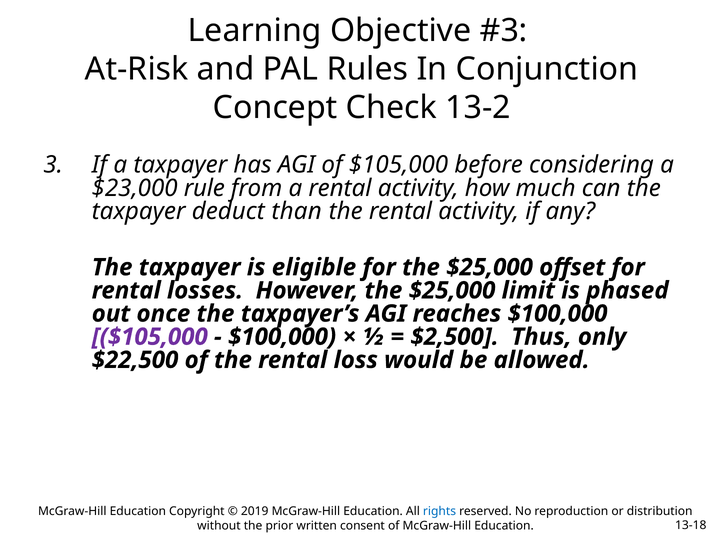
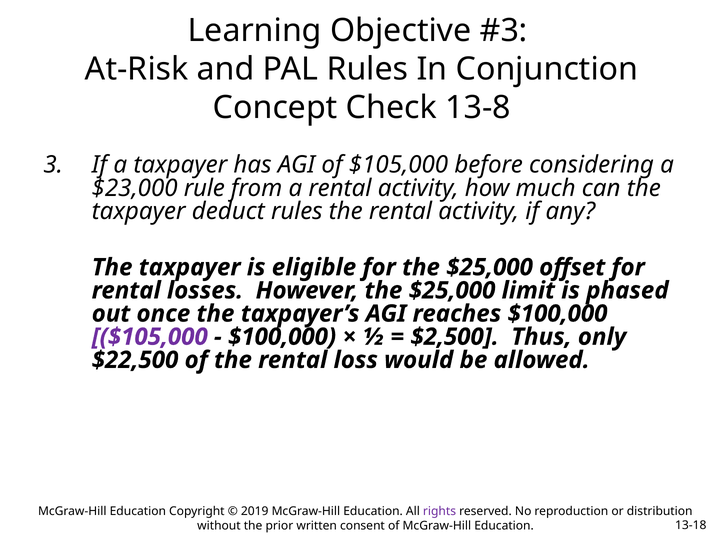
13-2: 13-2 -> 13-8 (478, 108)
deduct than: than -> rules (297, 211)
rights colour: blue -> purple (439, 511)
